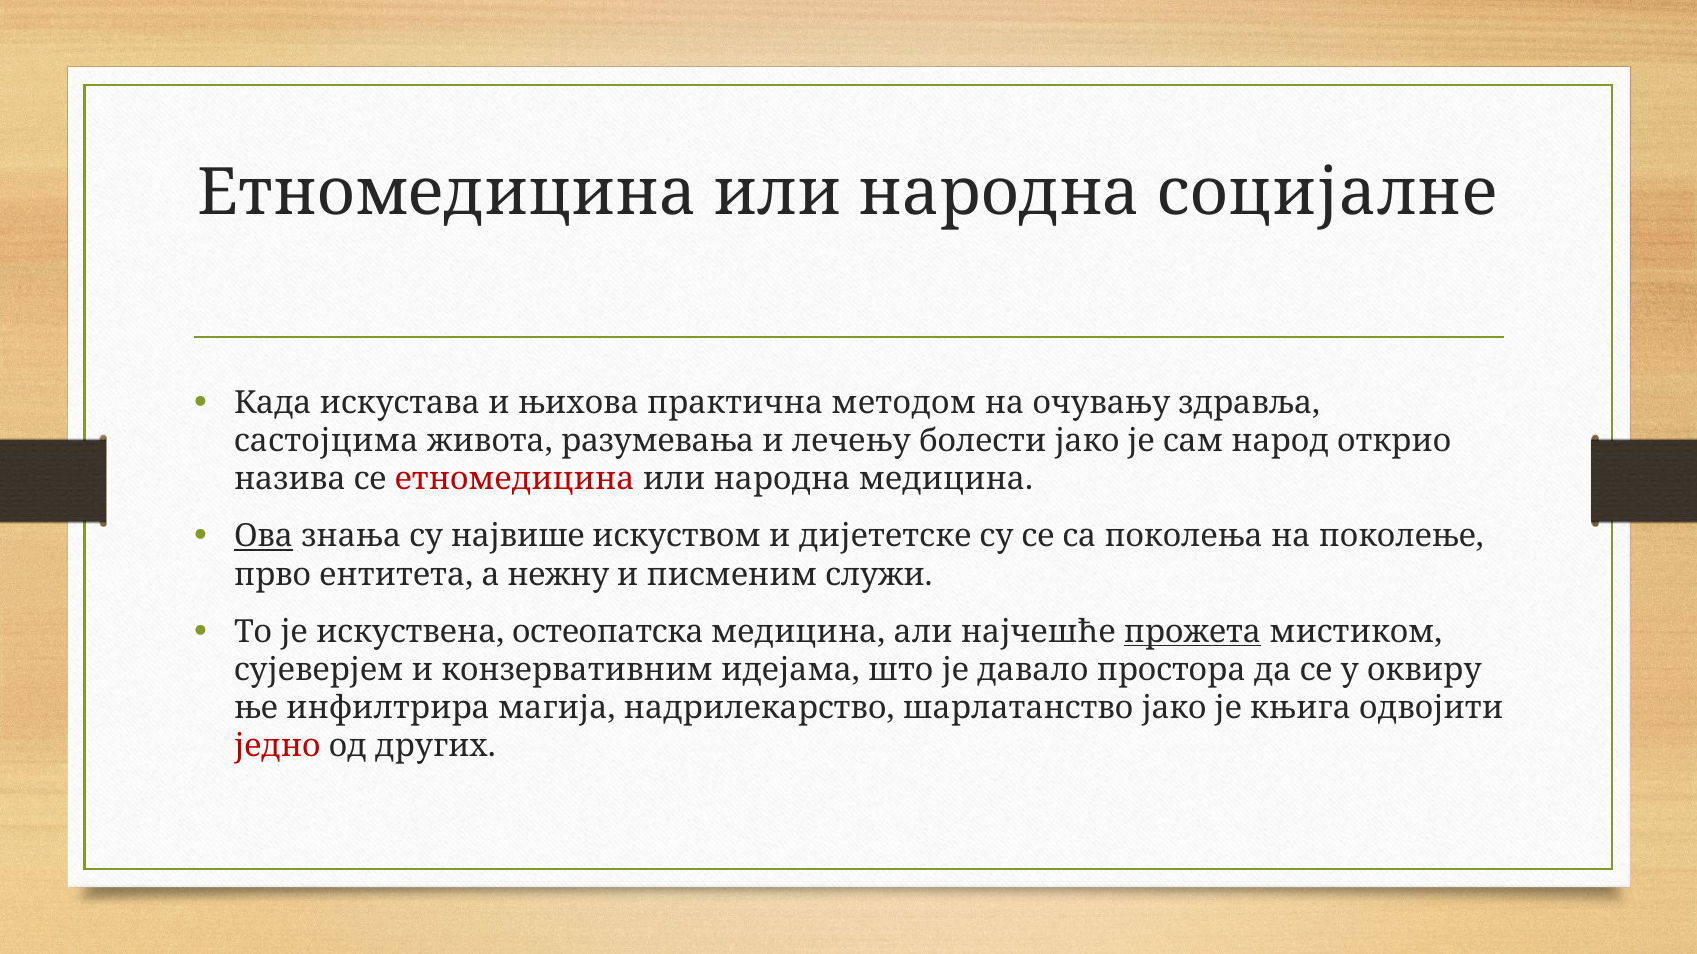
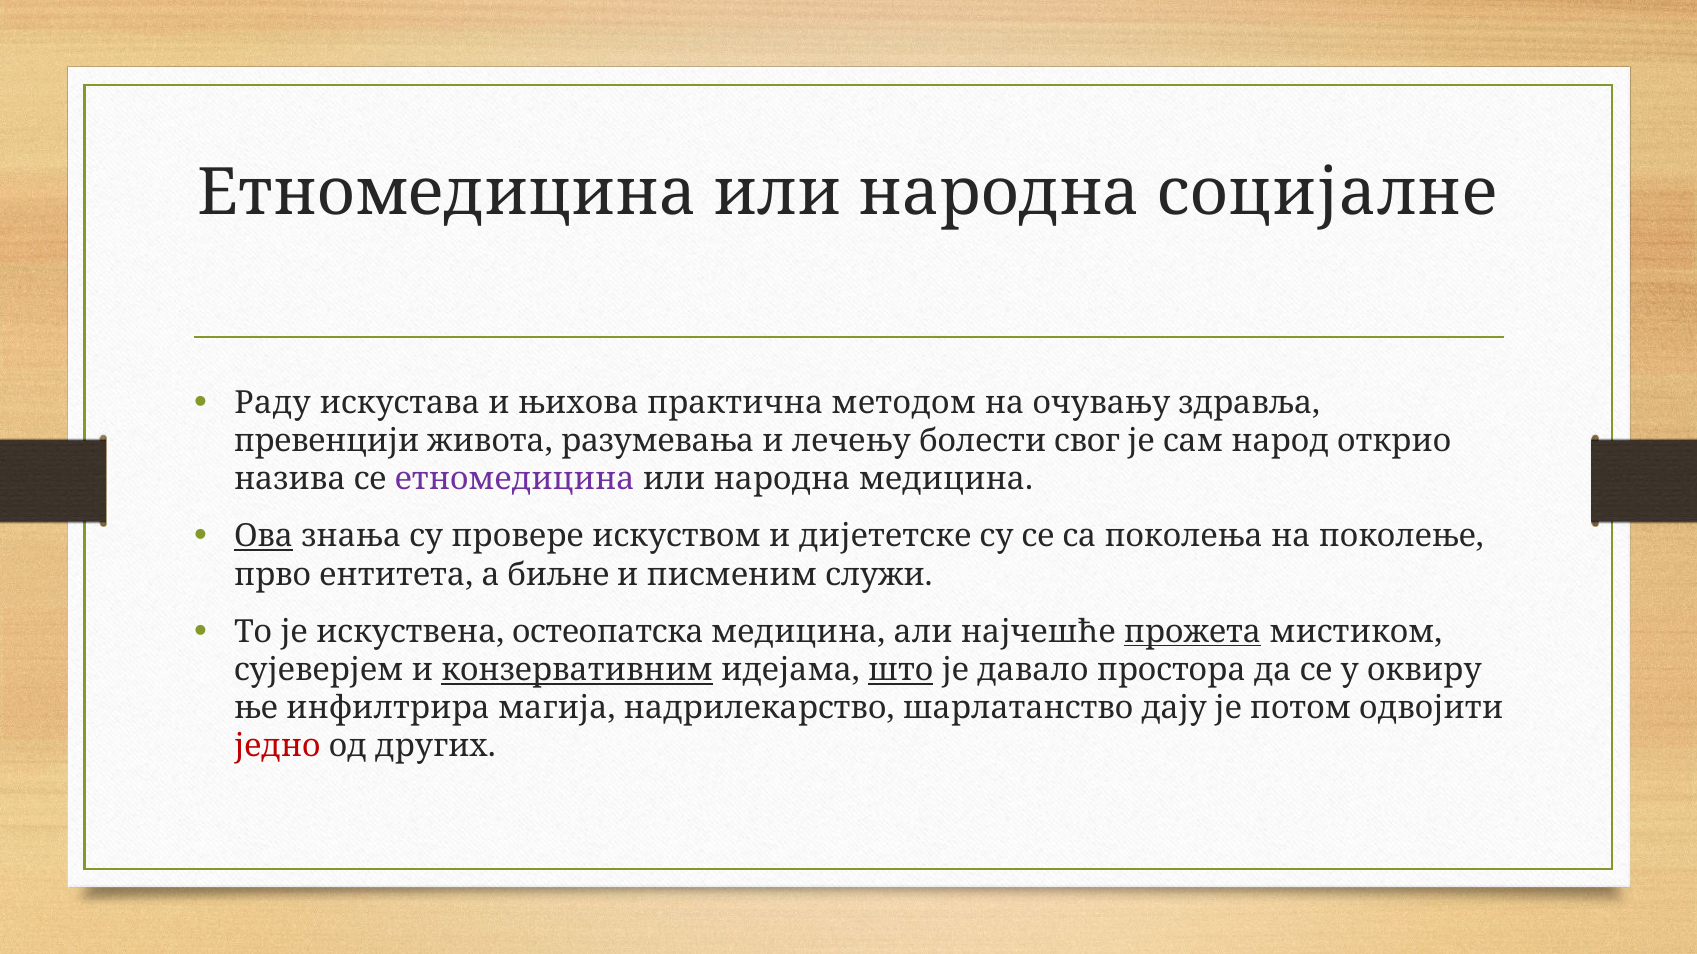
Када: Када -> Раду (273, 403)
састојцима: састојцима -> превенцији (327, 441)
болести јако: јако -> свог (1087, 441)
етномедицина colour: red -> purple (515, 480)
највише: највише -> провере (518, 537)
нежну: нежну -> биљне (558, 575)
конзервативним underline: none -> present (577, 670)
што underline: none -> present (901, 670)
шарлатанство јако: јако -> дају (1174, 709)
књига: књига -> потом (1300, 709)
